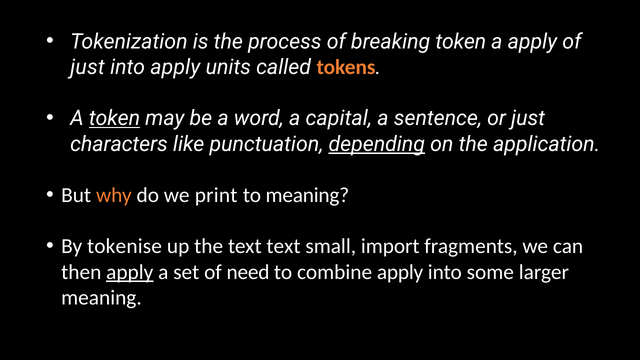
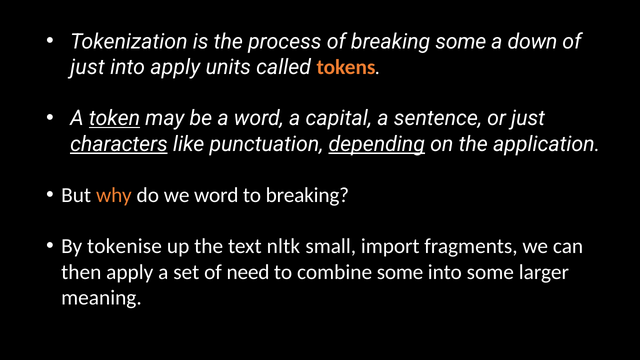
breaking token: token -> some (461, 42)
a apply: apply -> down (532, 42)
characters underline: none -> present (119, 144)
we print: print -> word (216, 195)
to meaning: meaning -> breaking (307, 195)
text text: text -> nltk (283, 246)
apply underline: present -> none (130, 272)
combine apply: apply -> some (400, 272)
